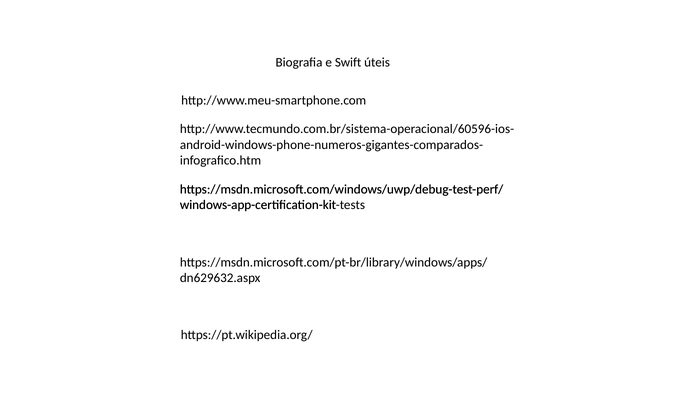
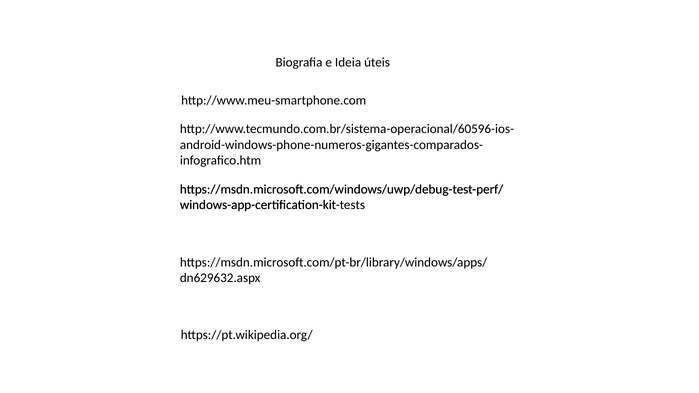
Swift: Swift -> Ideia (348, 62)
